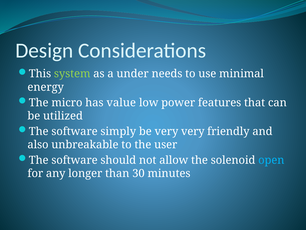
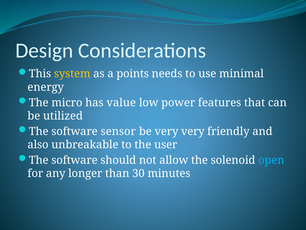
system colour: light green -> yellow (72, 74)
under: under -> points (133, 74)
simply: simply -> sensor (118, 131)
